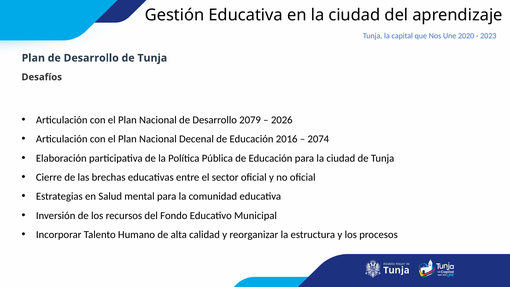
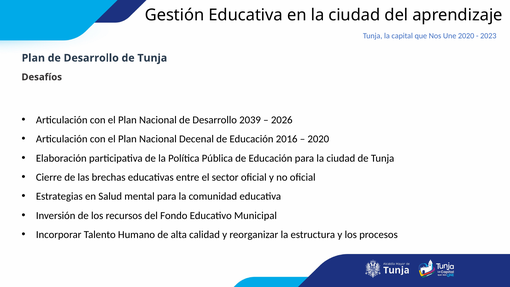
2079: 2079 -> 2039 (250, 120)
2074: 2074 -> 2020 (318, 139)
